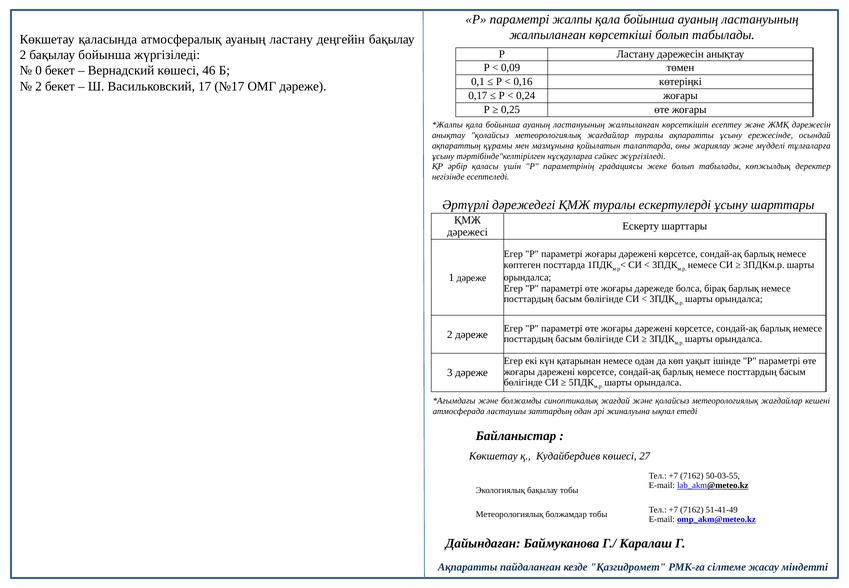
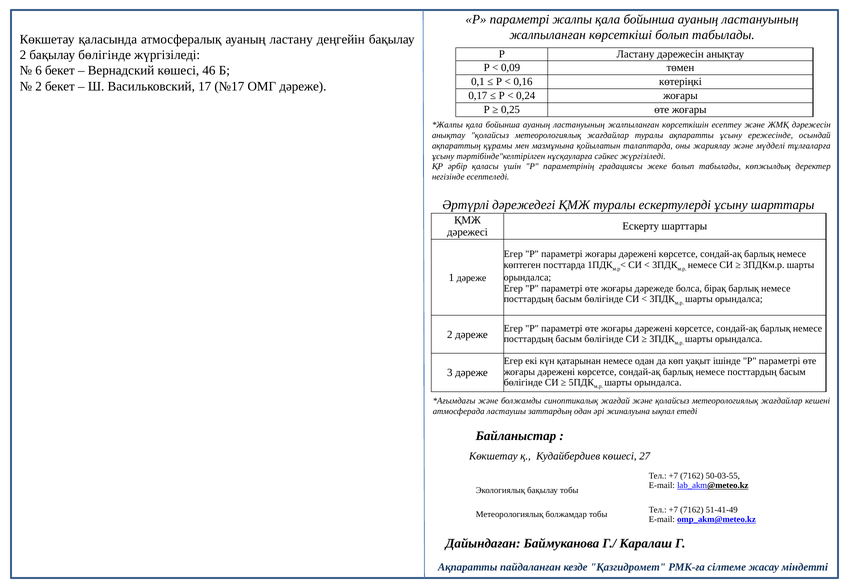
бақылау бойынша: бойынша -> бөлігінде (105, 55)
0: 0 -> 6 (39, 71)
